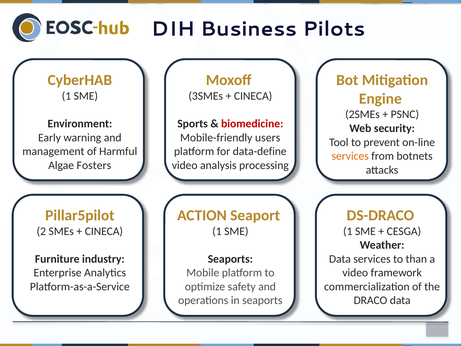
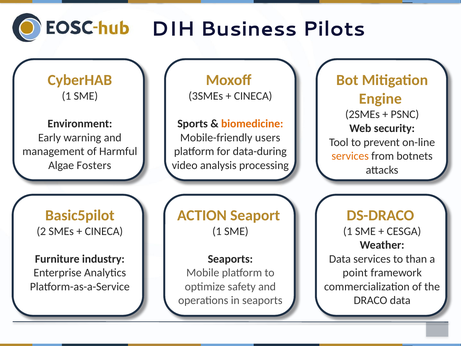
biomedicine colour: red -> orange (252, 124)
data-define: data-define -> data-during (260, 151)
Pillar5pilot: Pillar5pilot -> Basic5pilot (80, 215)
video: video -> point (355, 273)
